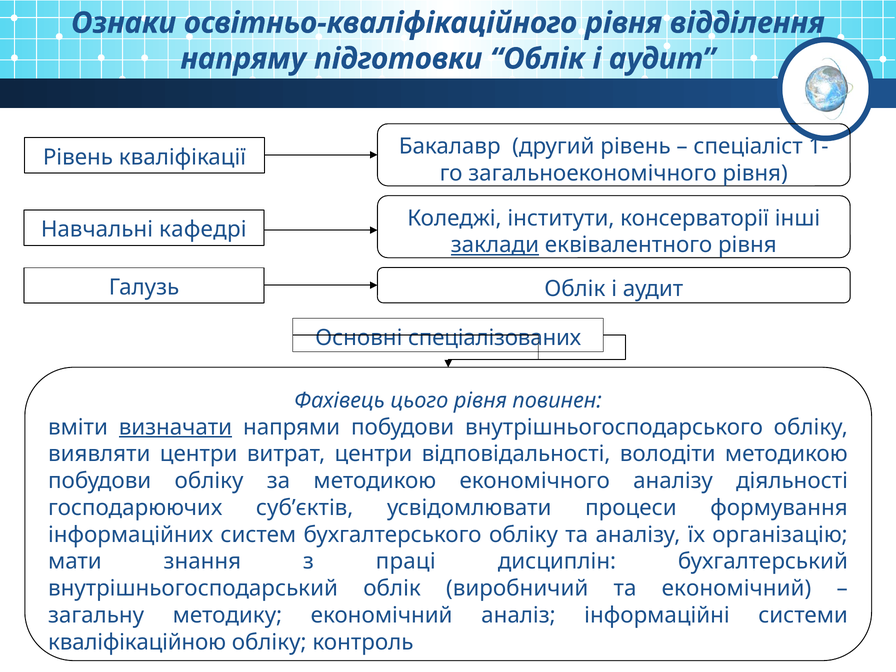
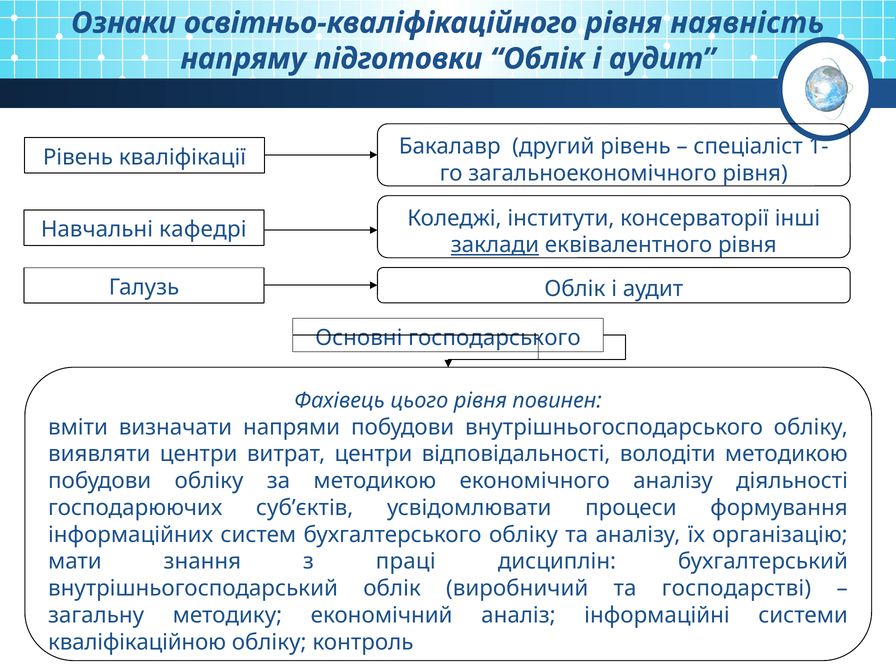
відділення: відділення -> наявність (747, 23)
спеціалізованих: спеціалізованих -> господарського (494, 338)
визначати underline: present -> none (175, 427)
та економічний: економічний -> господарстві (736, 588)
